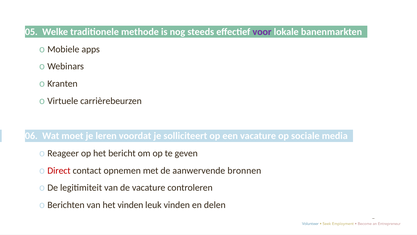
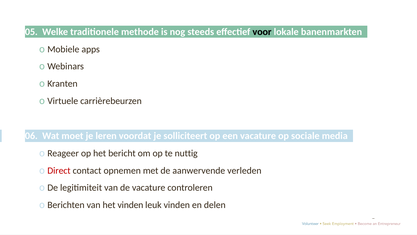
voor colour: purple -> black (262, 32)
geven: geven -> nuttig (186, 153)
bronnen: bronnen -> verleden (244, 170)
